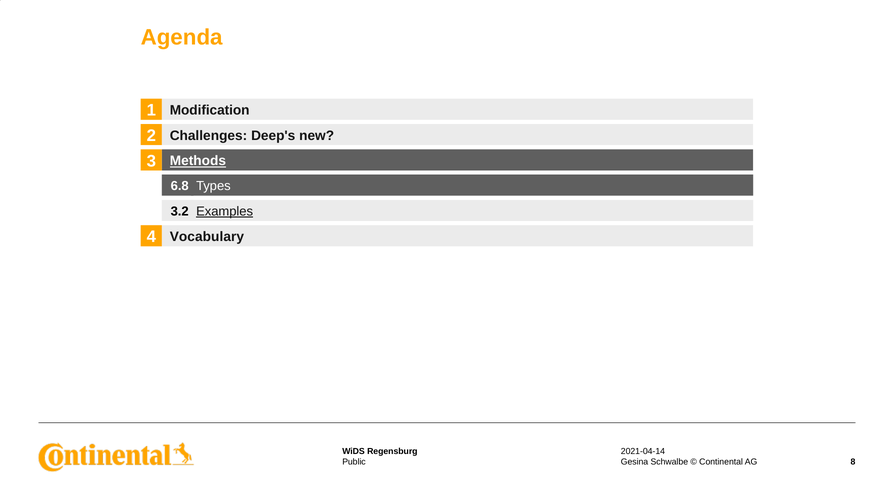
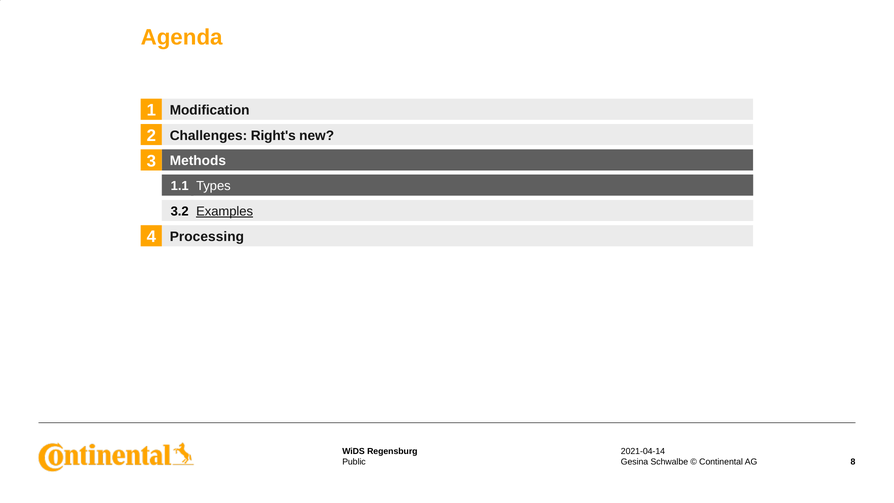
Deep's: Deep's -> Right's (273, 136)
Methods underline: present -> none (198, 161)
6.8: 6.8 -> 1.1 (180, 186)
Vocabulary: Vocabulary -> Processing (207, 237)
